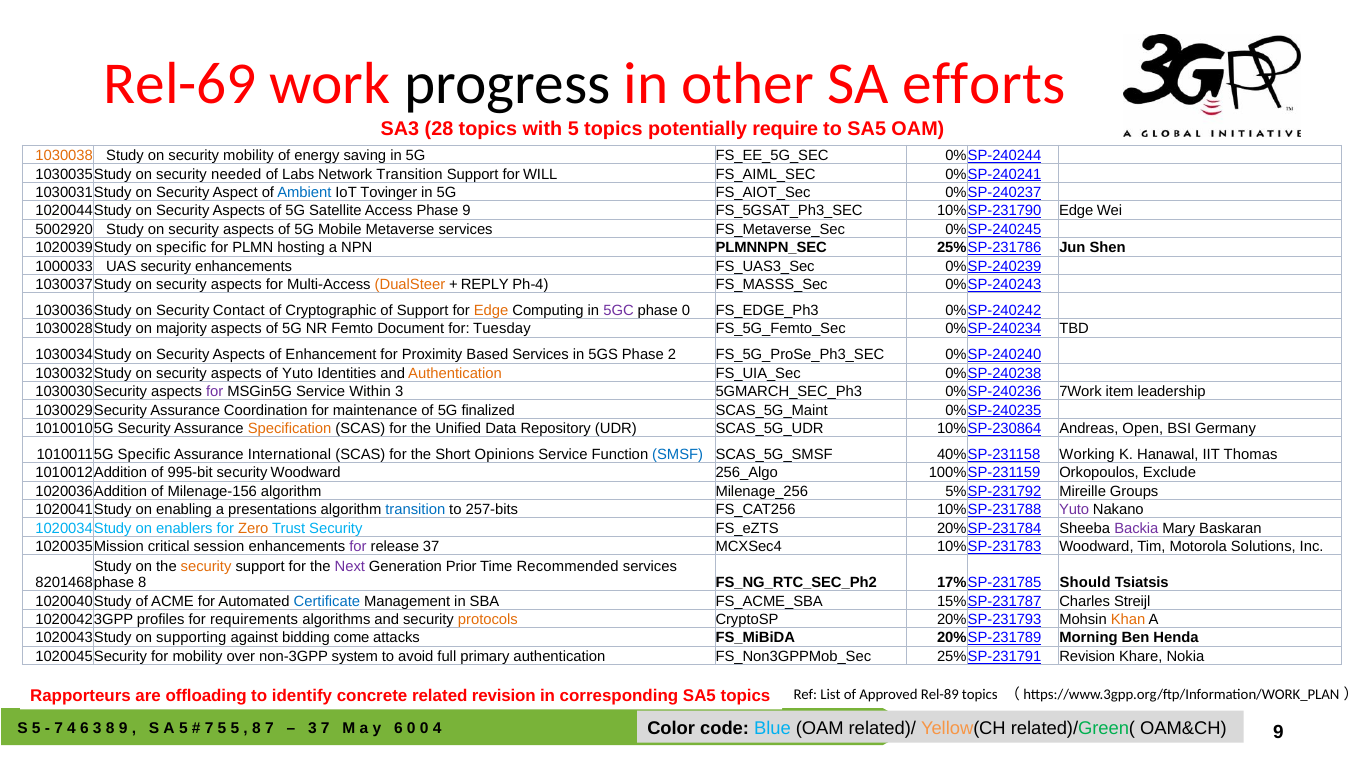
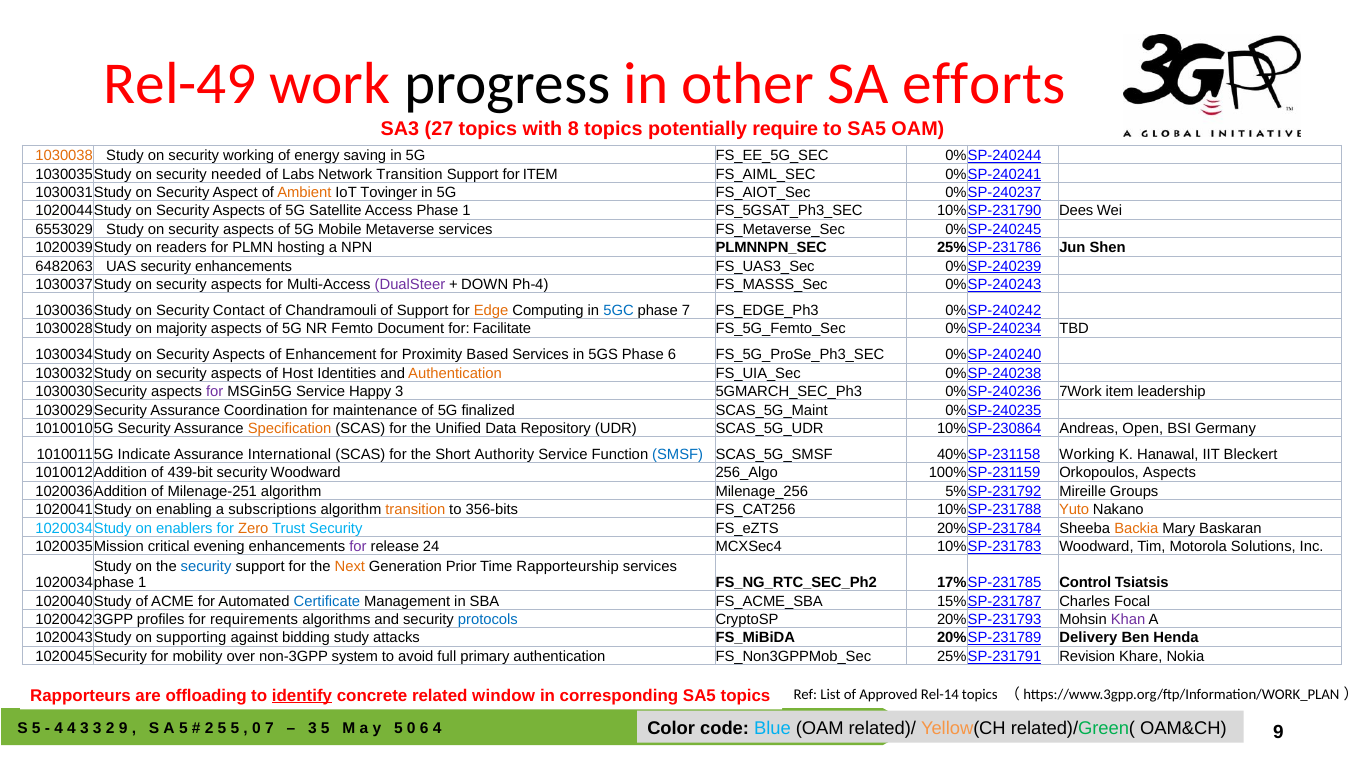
Rel-69: Rel-69 -> Rel-49 (180, 84)
28: 28 -> 27 (439, 129)
with 5: 5 -> 8 (573, 129)
security mobility: mobility -> working (249, 156)
for WILL: WILL -> ITEM (540, 174)
Ambient colour: blue -> orange (304, 193)
Access Phase 9: 9 -> 1 (467, 211)
Edge: Edge -> Dees (1076, 211)
5002920: 5002920 -> 6553029 (64, 230)
on specific: specific -> readers (181, 248)
1000033: 1000033 -> 6482063 (64, 266)
DualSteer colour: orange -> purple (410, 285)
REPLY: REPLY -> DOWN (485, 285)
Cryptographic: Cryptographic -> Chandramouli (331, 311)
5GC colour: purple -> blue (619, 311)
phase 0: 0 -> 7 (686, 311)
Tuesday: Tuesday -> Facilitate (502, 329)
Phase 2: 2 -> 6 (672, 355)
of Yuto: Yuto -> Host (298, 373)
Within: Within -> Happy (370, 392)
Specific: Specific -> Indicate (144, 455)
Opinions: Opinions -> Authority (504, 455)
Thomas: Thomas -> Bleckert (1251, 455)
995-bit: 995-bit -> 439-bit (190, 473)
Orkopoulos Exclude: Exclude -> Aspects (1169, 473)
Milenage-156: Milenage-156 -> Milenage-251 (212, 492)
presentations: presentations -> subscriptions (272, 510)
transition colour: blue -> orange (415, 510)
257-bits: 257-bits -> 356-bits (492, 510)
Yuto colour: purple -> orange (1074, 510)
Backia colour: purple -> orange (1136, 528)
session: session -> evening (219, 547)
37: 37 -> 24 (431, 547)
security colour: orange -> blue (206, 567)
Next colour: purple -> orange (350, 567)
Recommended: Recommended -> Rapporteurship (568, 567)
8201468: 8201468 -> 1020034 (64, 583)
8: 8 -> 1 (142, 583)
Should: Should -> Control (1085, 583)
Streijl: Streijl -> Focal (1132, 601)
protocols colour: orange -> blue (488, 620)
Khan colour: orange -> purple (1128, 620)
bidding come: come -> study (352, 638)
Morning: Morning -> Delivery (1088, 638)
identify underline: none -> present (302, 696)
related revision: revision -> window (504, 696)
Rel-89: Rel-89 -> Rel-14 (940, 695)
7: 7 -> 4 (59, 729)
6: 6 -> 3 (84, 729)
3 8: 8 -> 2 (110, 729)
7: 7 -> 2 (209, 729)
8: 8 -> 0 (256, 729)
3 7: 7 -> 5 (325, 729)
6: 6 -> 5 (398, 729)
0: 0 -> 6 (424, 729)
